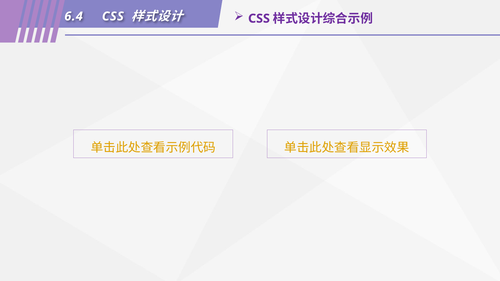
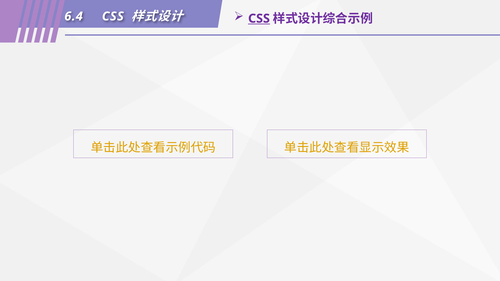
CSS underline: none -> present (259, 19)
